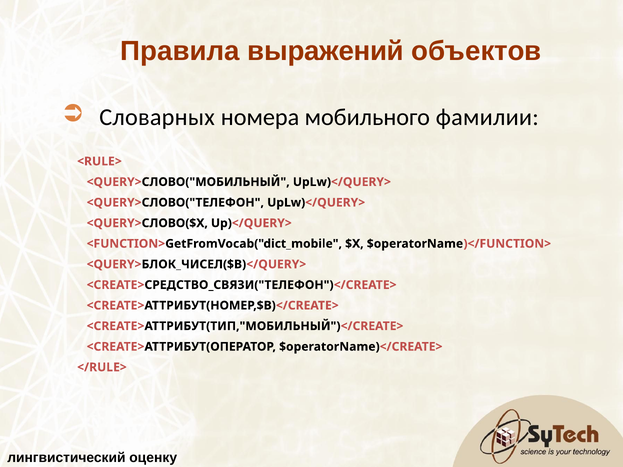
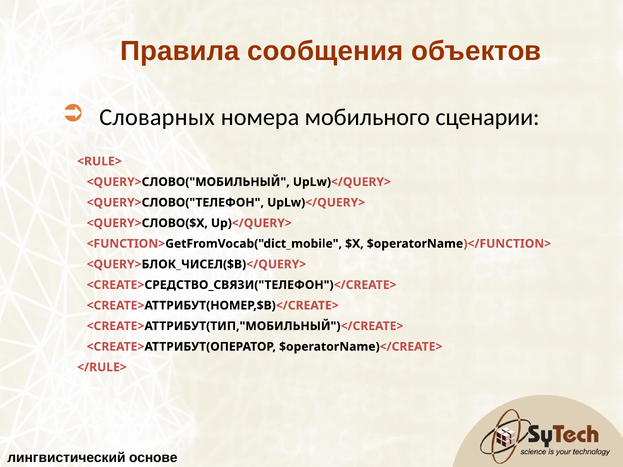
выражений: выражений -> сообщения (325, 51)
фамилии: фамилии -> сценарии (488, 117)
оценку: оценку -> основе (153, 458)
